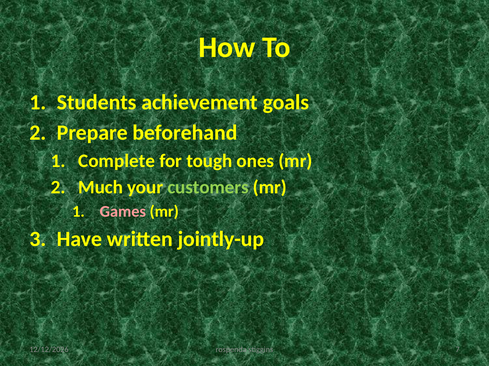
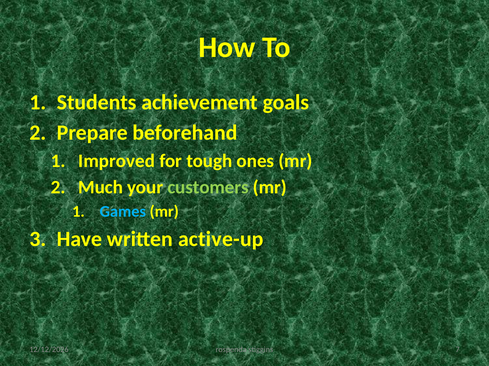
Complete: Complete -> Improved (117, 161)
Games colour: pink -> light blue (123, 212)
jointly-up: jointly-up -> active-up (221, 240)
